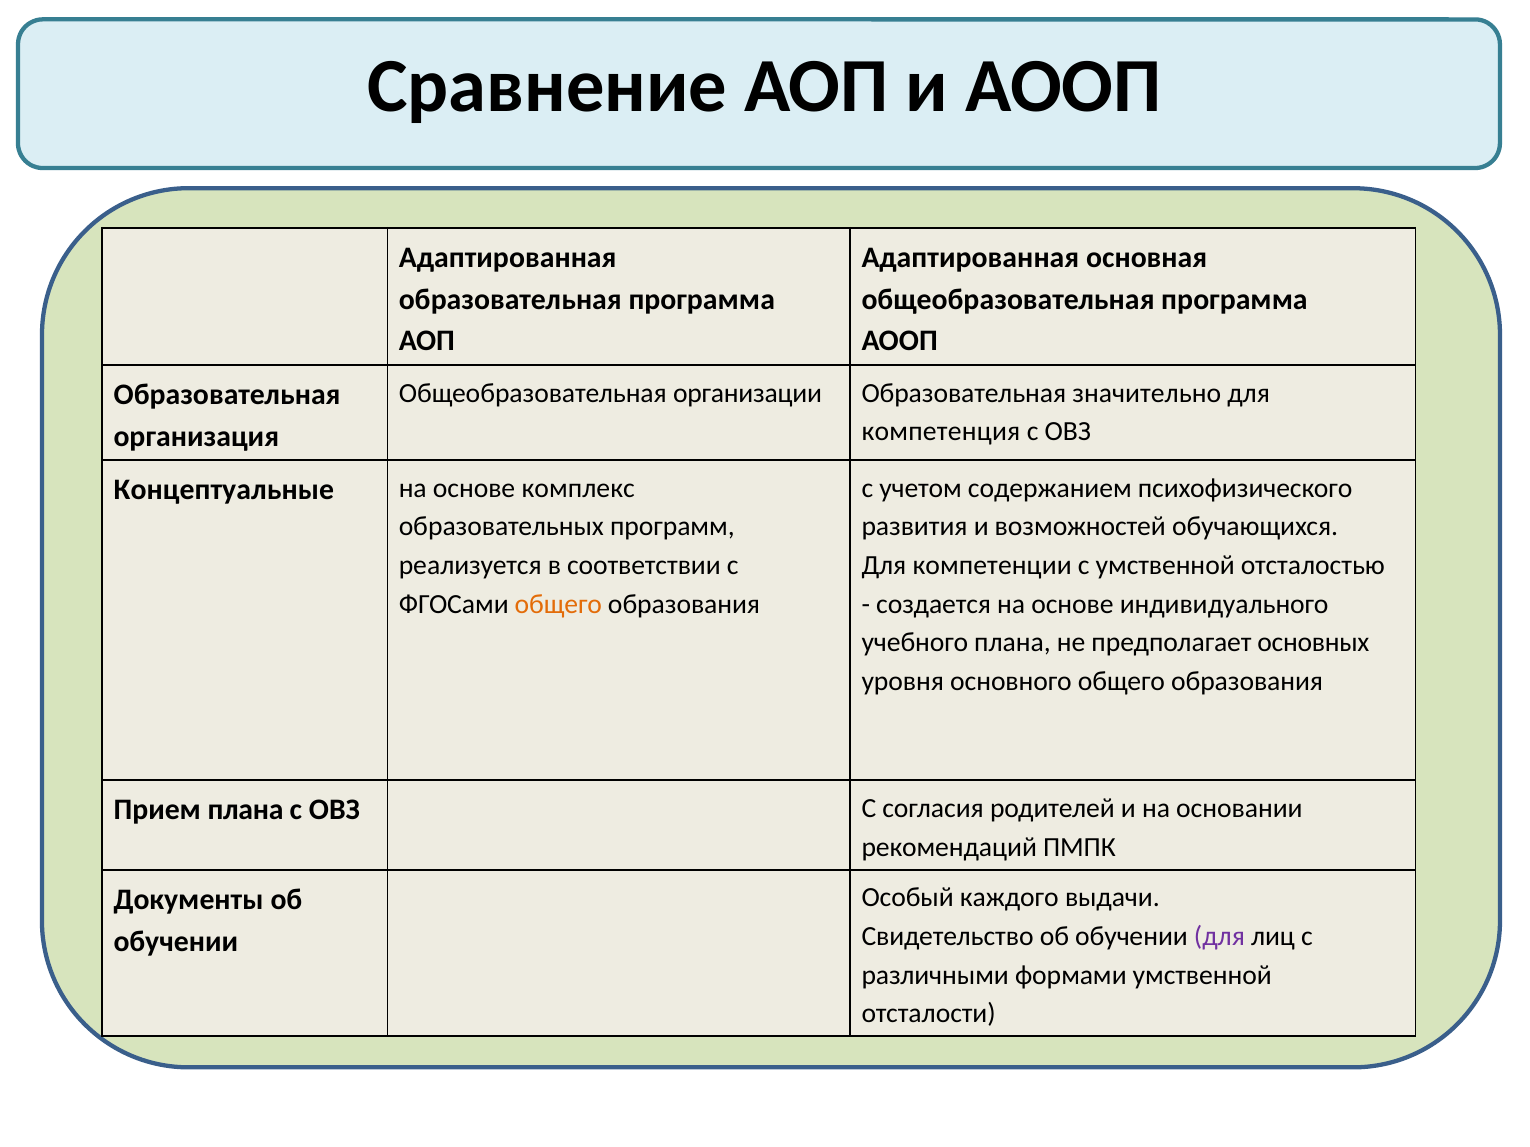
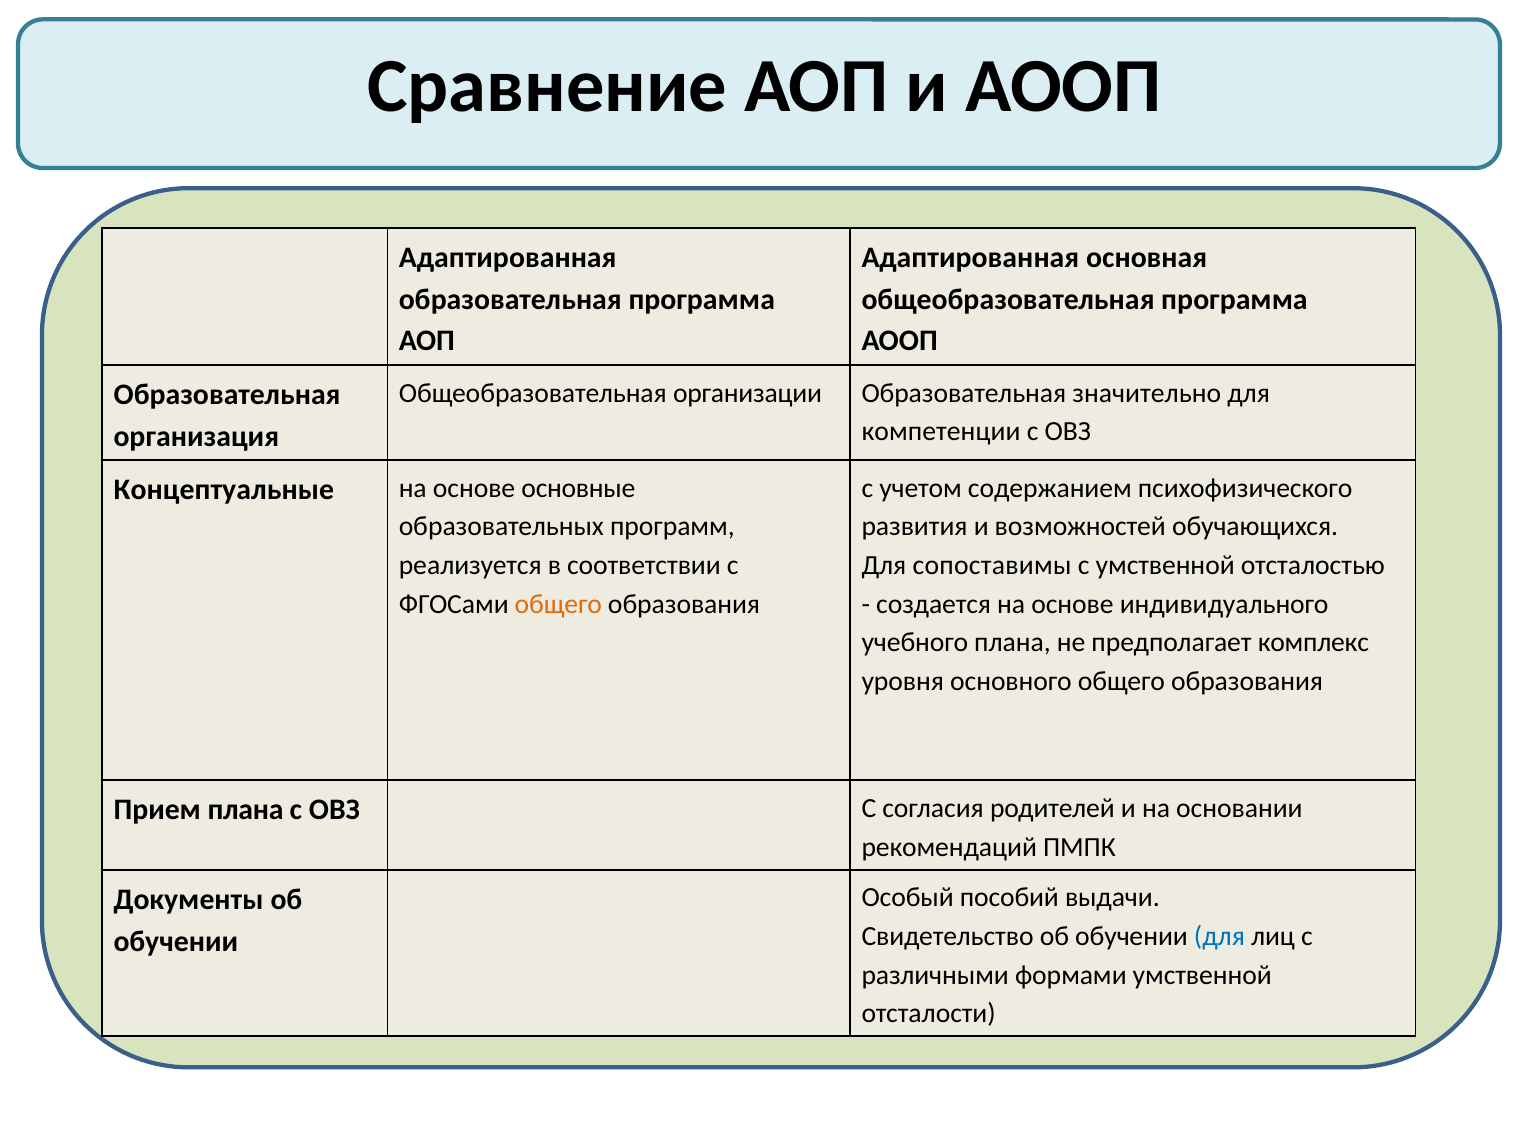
компетенция: компетенция -> компетенции (941, 432)
комплекс: комплекс -> основные (578, 488)
компетенции: компетенции -> сопоставимы (992, 566)
основных: основных -> комплекс (1313, 643)
каждого: каждого -> пособий (1009, 898)
для colour: purple -> blue (1219, 937)
